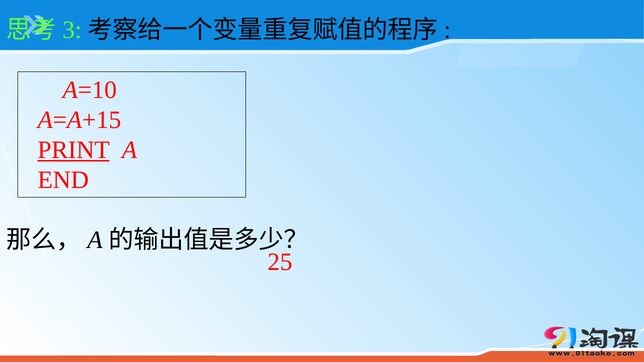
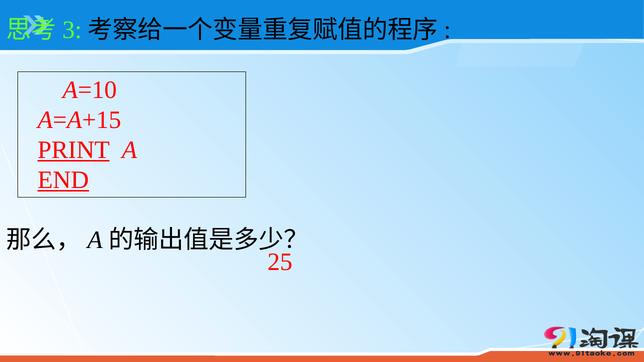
END underline: none -> present (63, 180)
